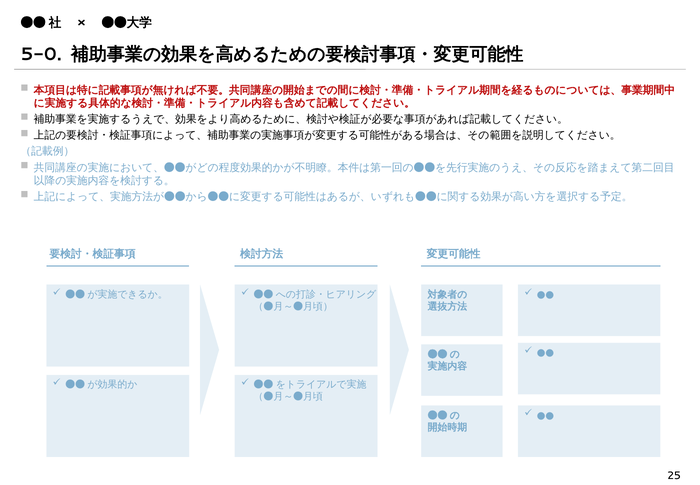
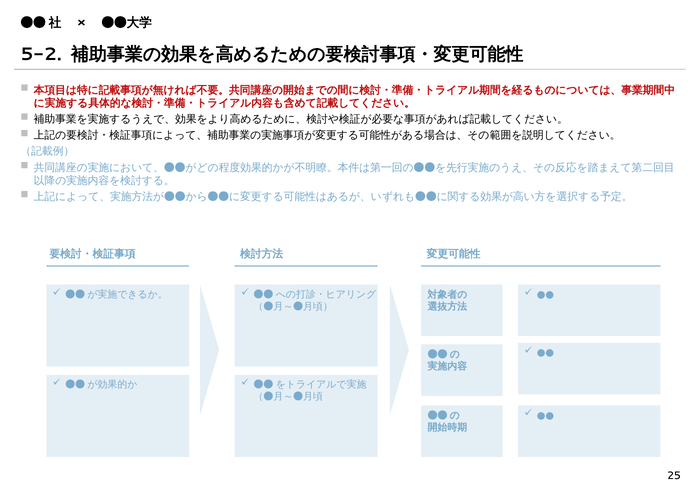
5-0: 5-0 -> 5-2 (41, 54)
